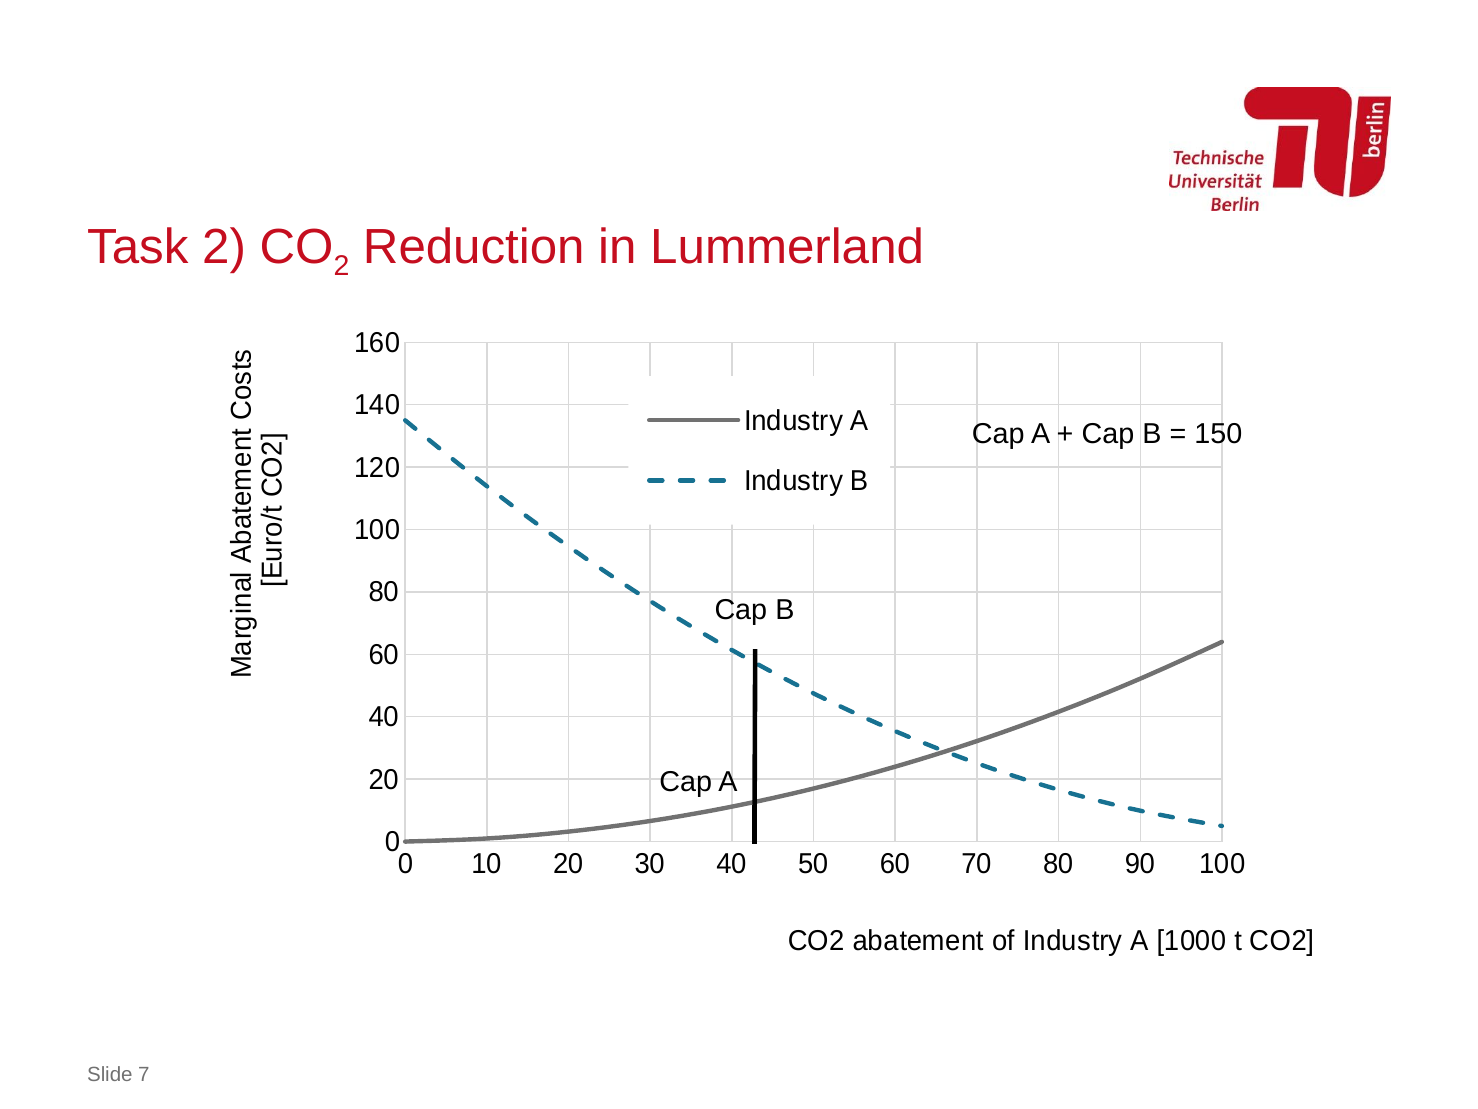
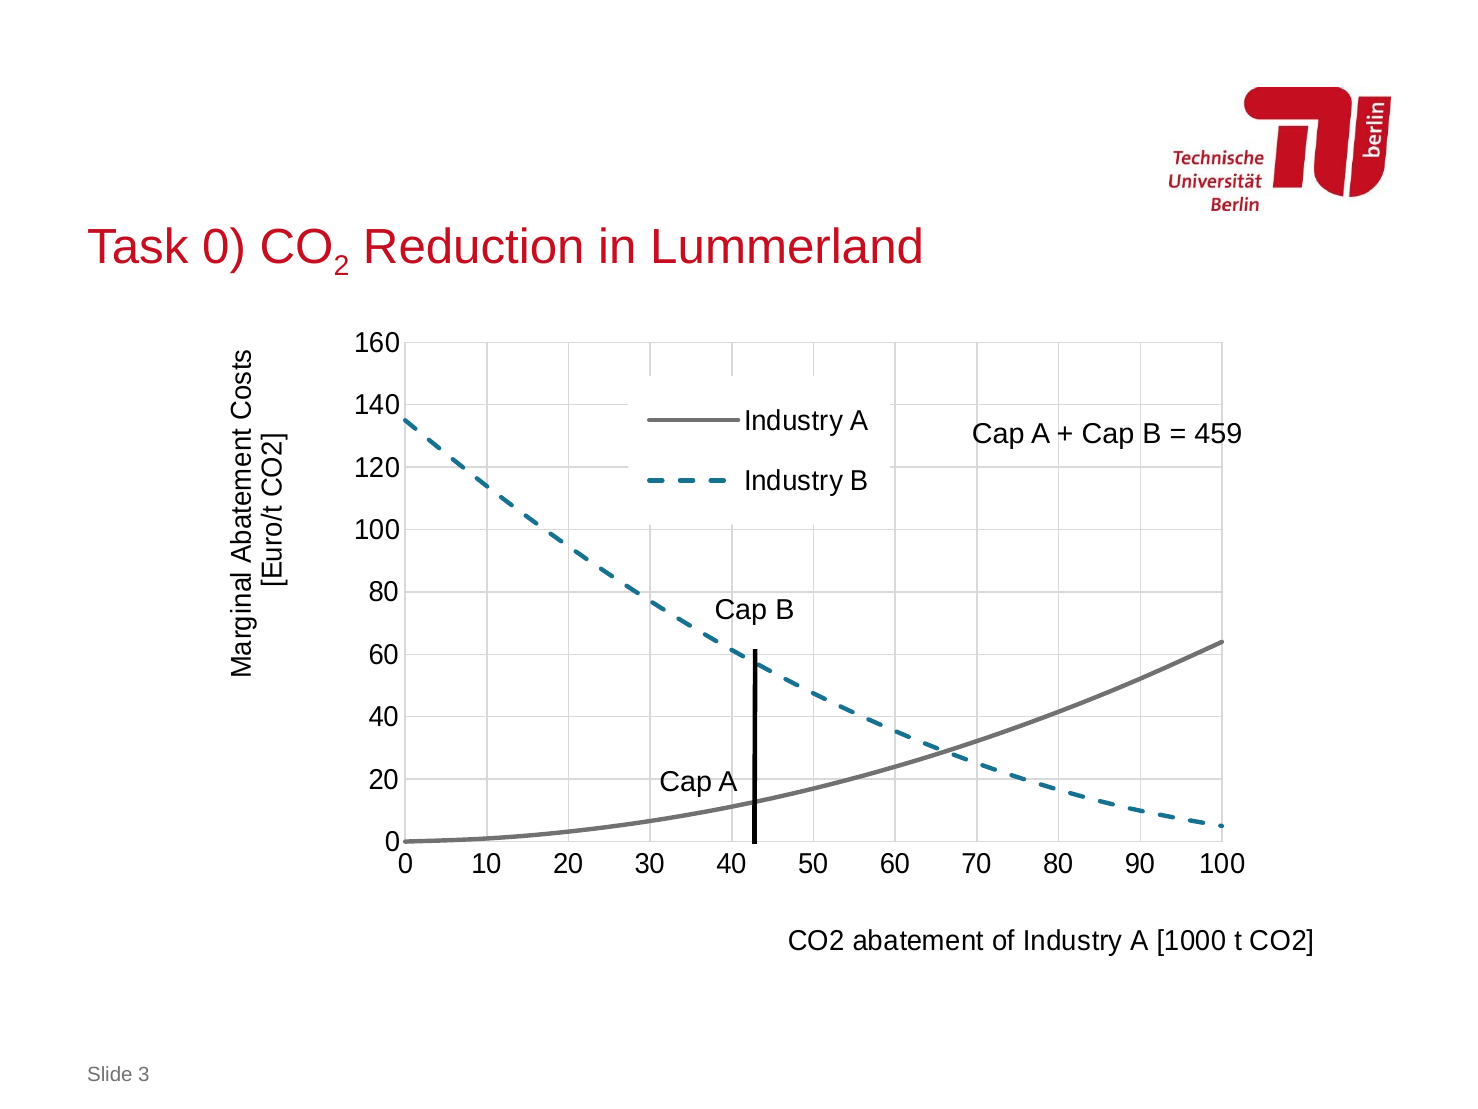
Task 2: 2 -> 0 (224, 247)
150: 150 -> 459 (1218, 434)
7: 7 -> 3 (144, 1074)
